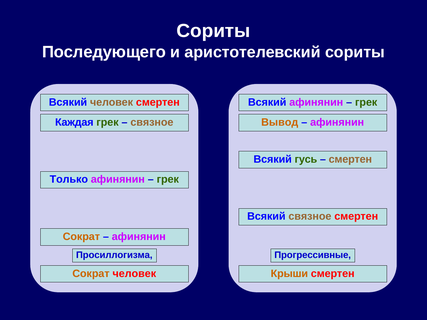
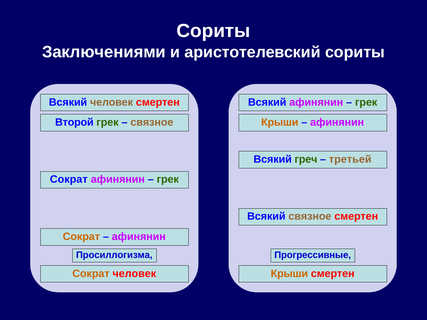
Последующего: Последующего -> Заключениями (104, 52)
Каждая: Каждая -> Второй (74, 122)
Вывод: Вывод -> Крыши (280, 122)
гусь: гусь -> греч (306, 159)
смертен: смертен -> третьей (350, 159)
Только: Только -> Сократ (69, 180)
